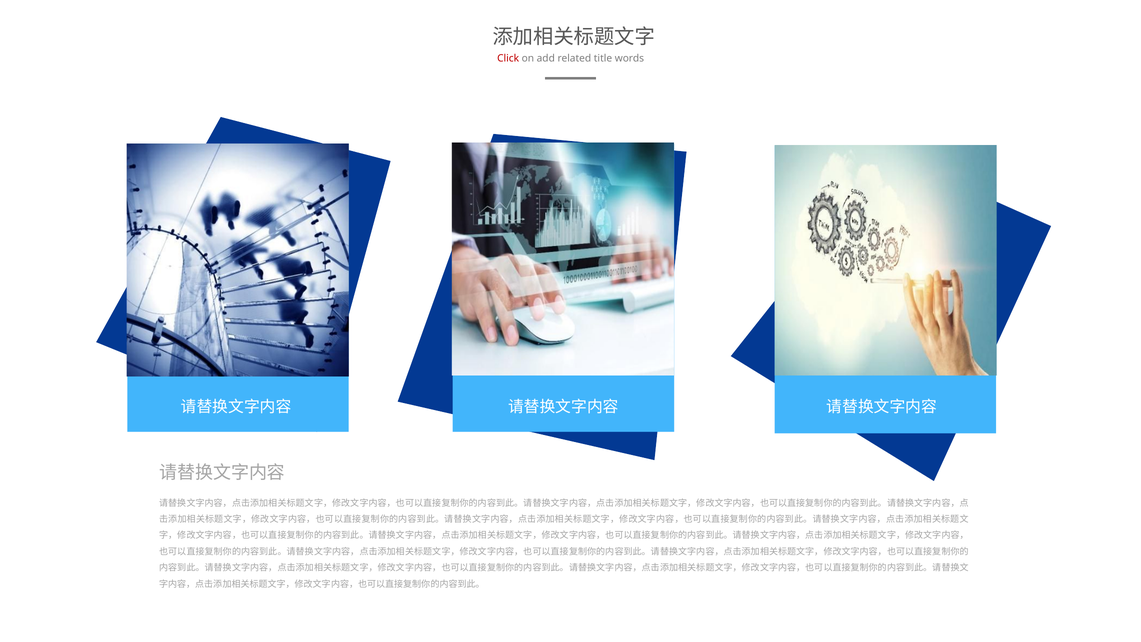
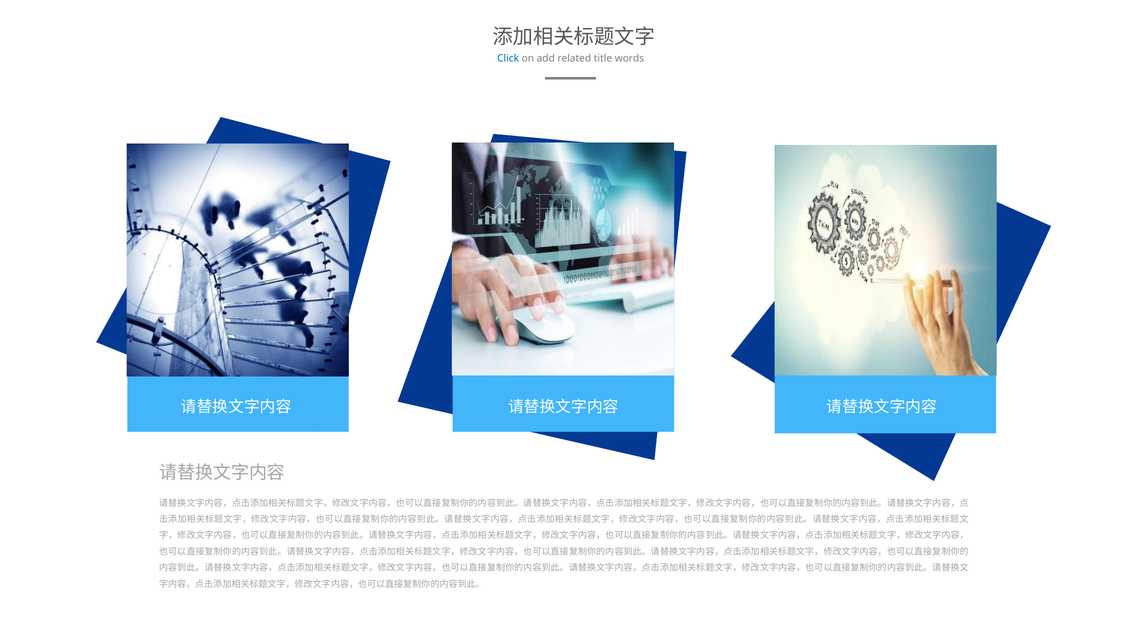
Click colour: red -> blue (508, 58)
